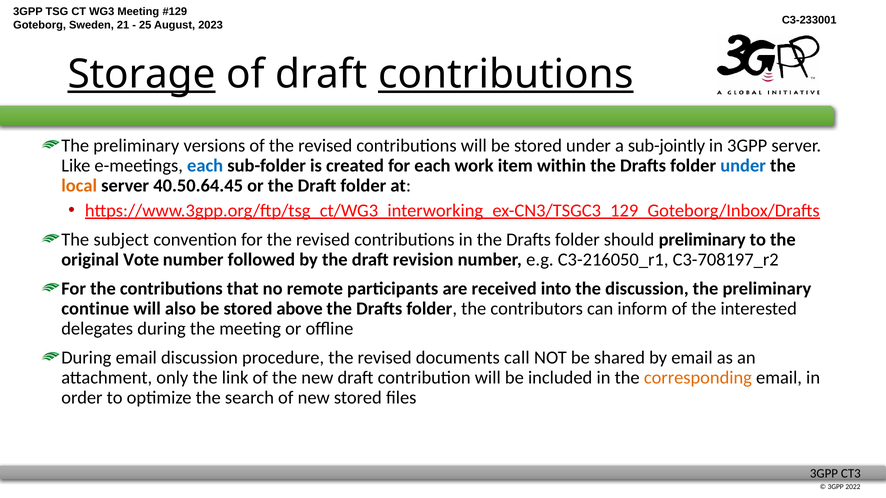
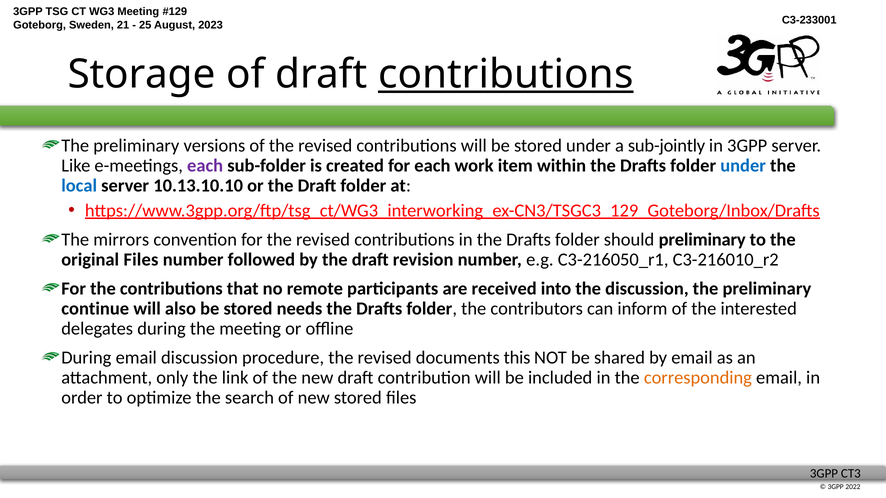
Storage underline: present -> none (142, 74)
each colour: blue -> purple (205, 166)
local colour: orange -> blue (79, 186)
40.50.64.45: 40.50.64.45 -> 10.13.10.10 (198, 186)
subject: subject -> mirrors (121, 240)
original Vote: Vote -> Files (141, 260)
C3-708197_r2: C3-708197_r2 -> C3-216010_r2 (726, 260)
above: above -> needs (299, 309)
call: call -> this (517, 358)
